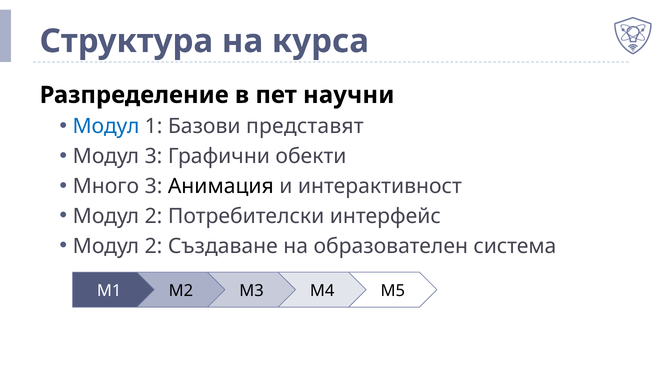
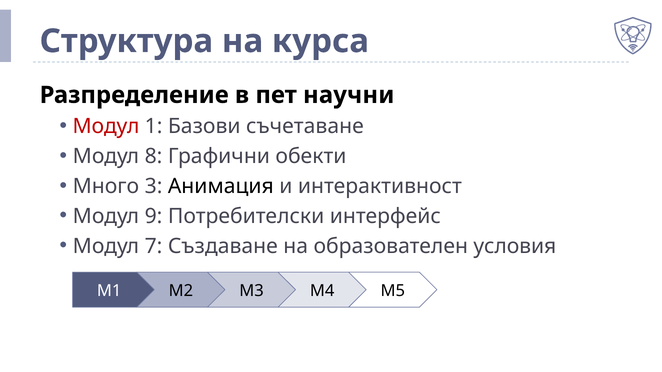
Модул colour: blue -> red (106, 127)
представят: представят -> съчетаване (305, 127)
Модул 3: 3 -> 8 (154, 156)
2: 2 -> 9 (154, 216)
2: 2 -> 7 (154, 246)
система: система -> условия (515, 246)
